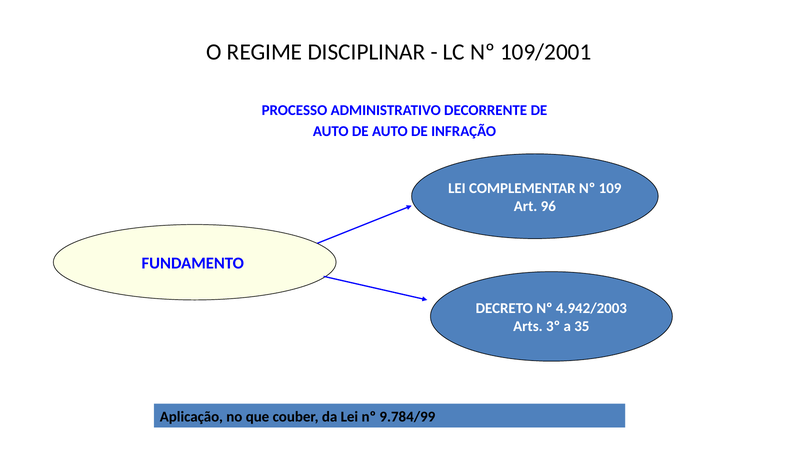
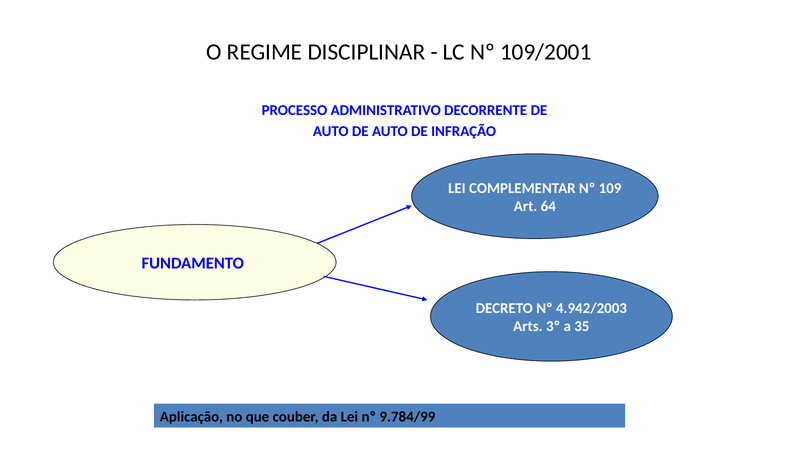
96: 96 -> 64 (548, 206)
